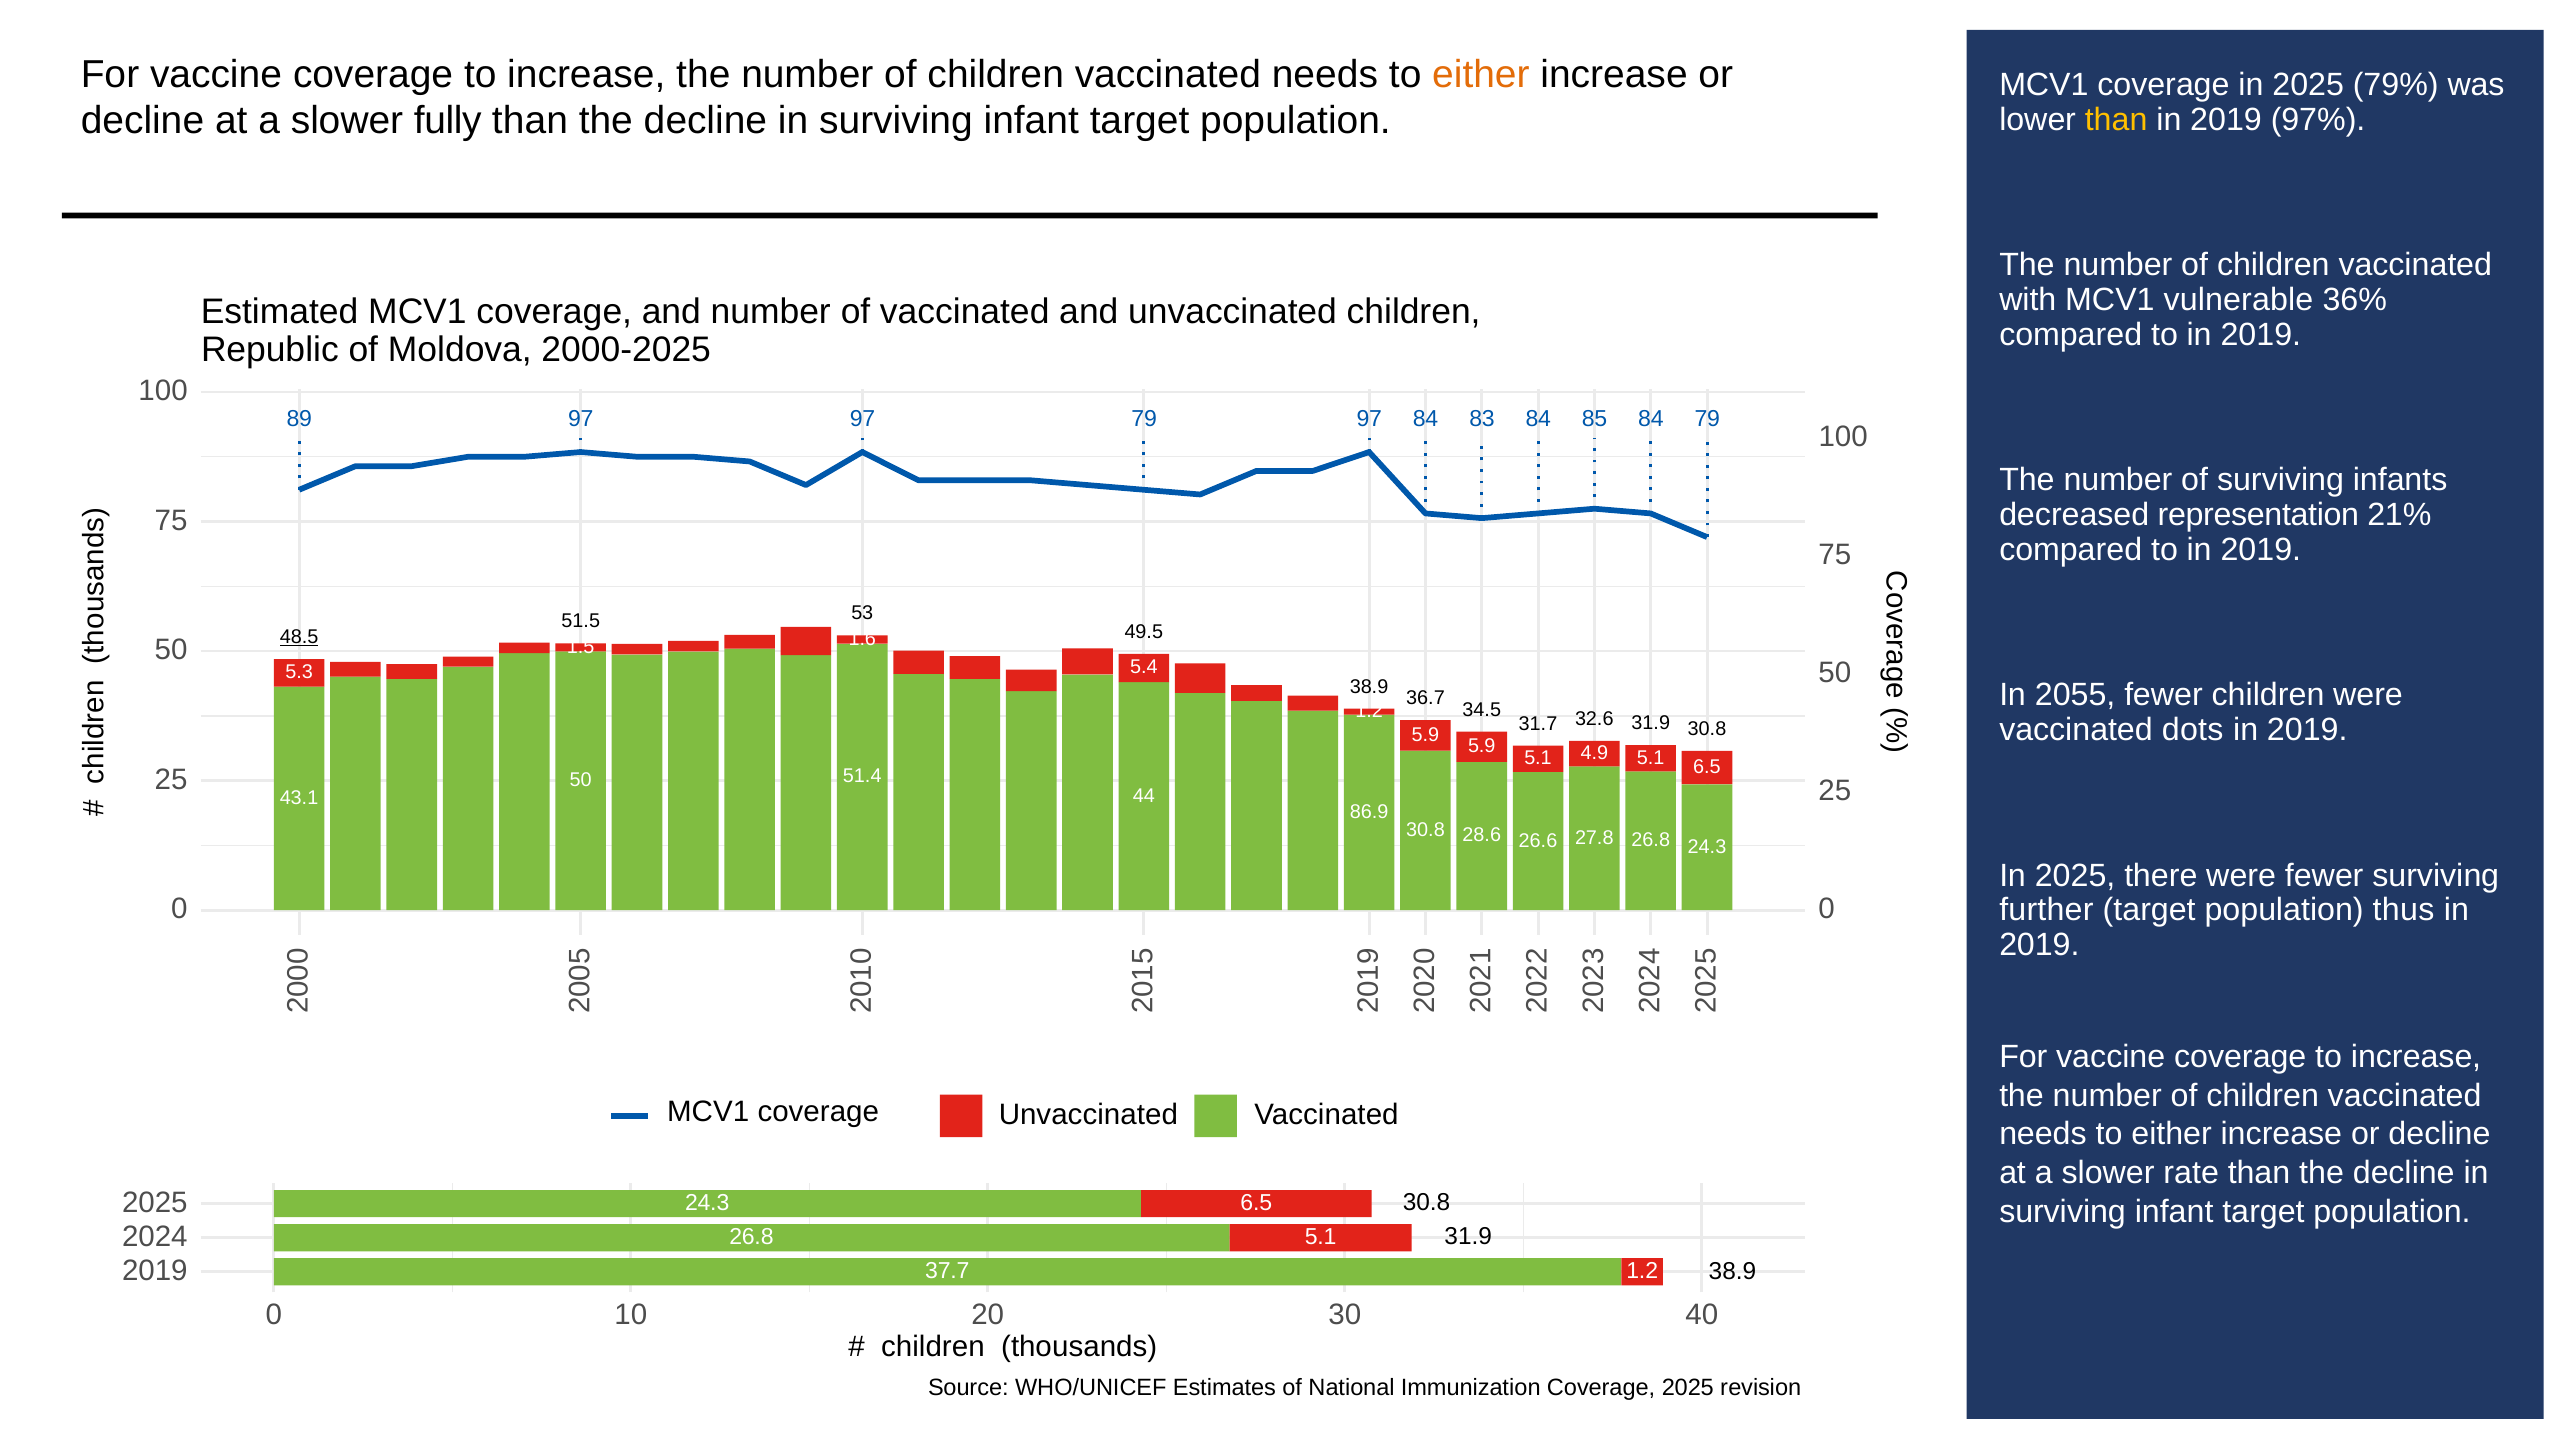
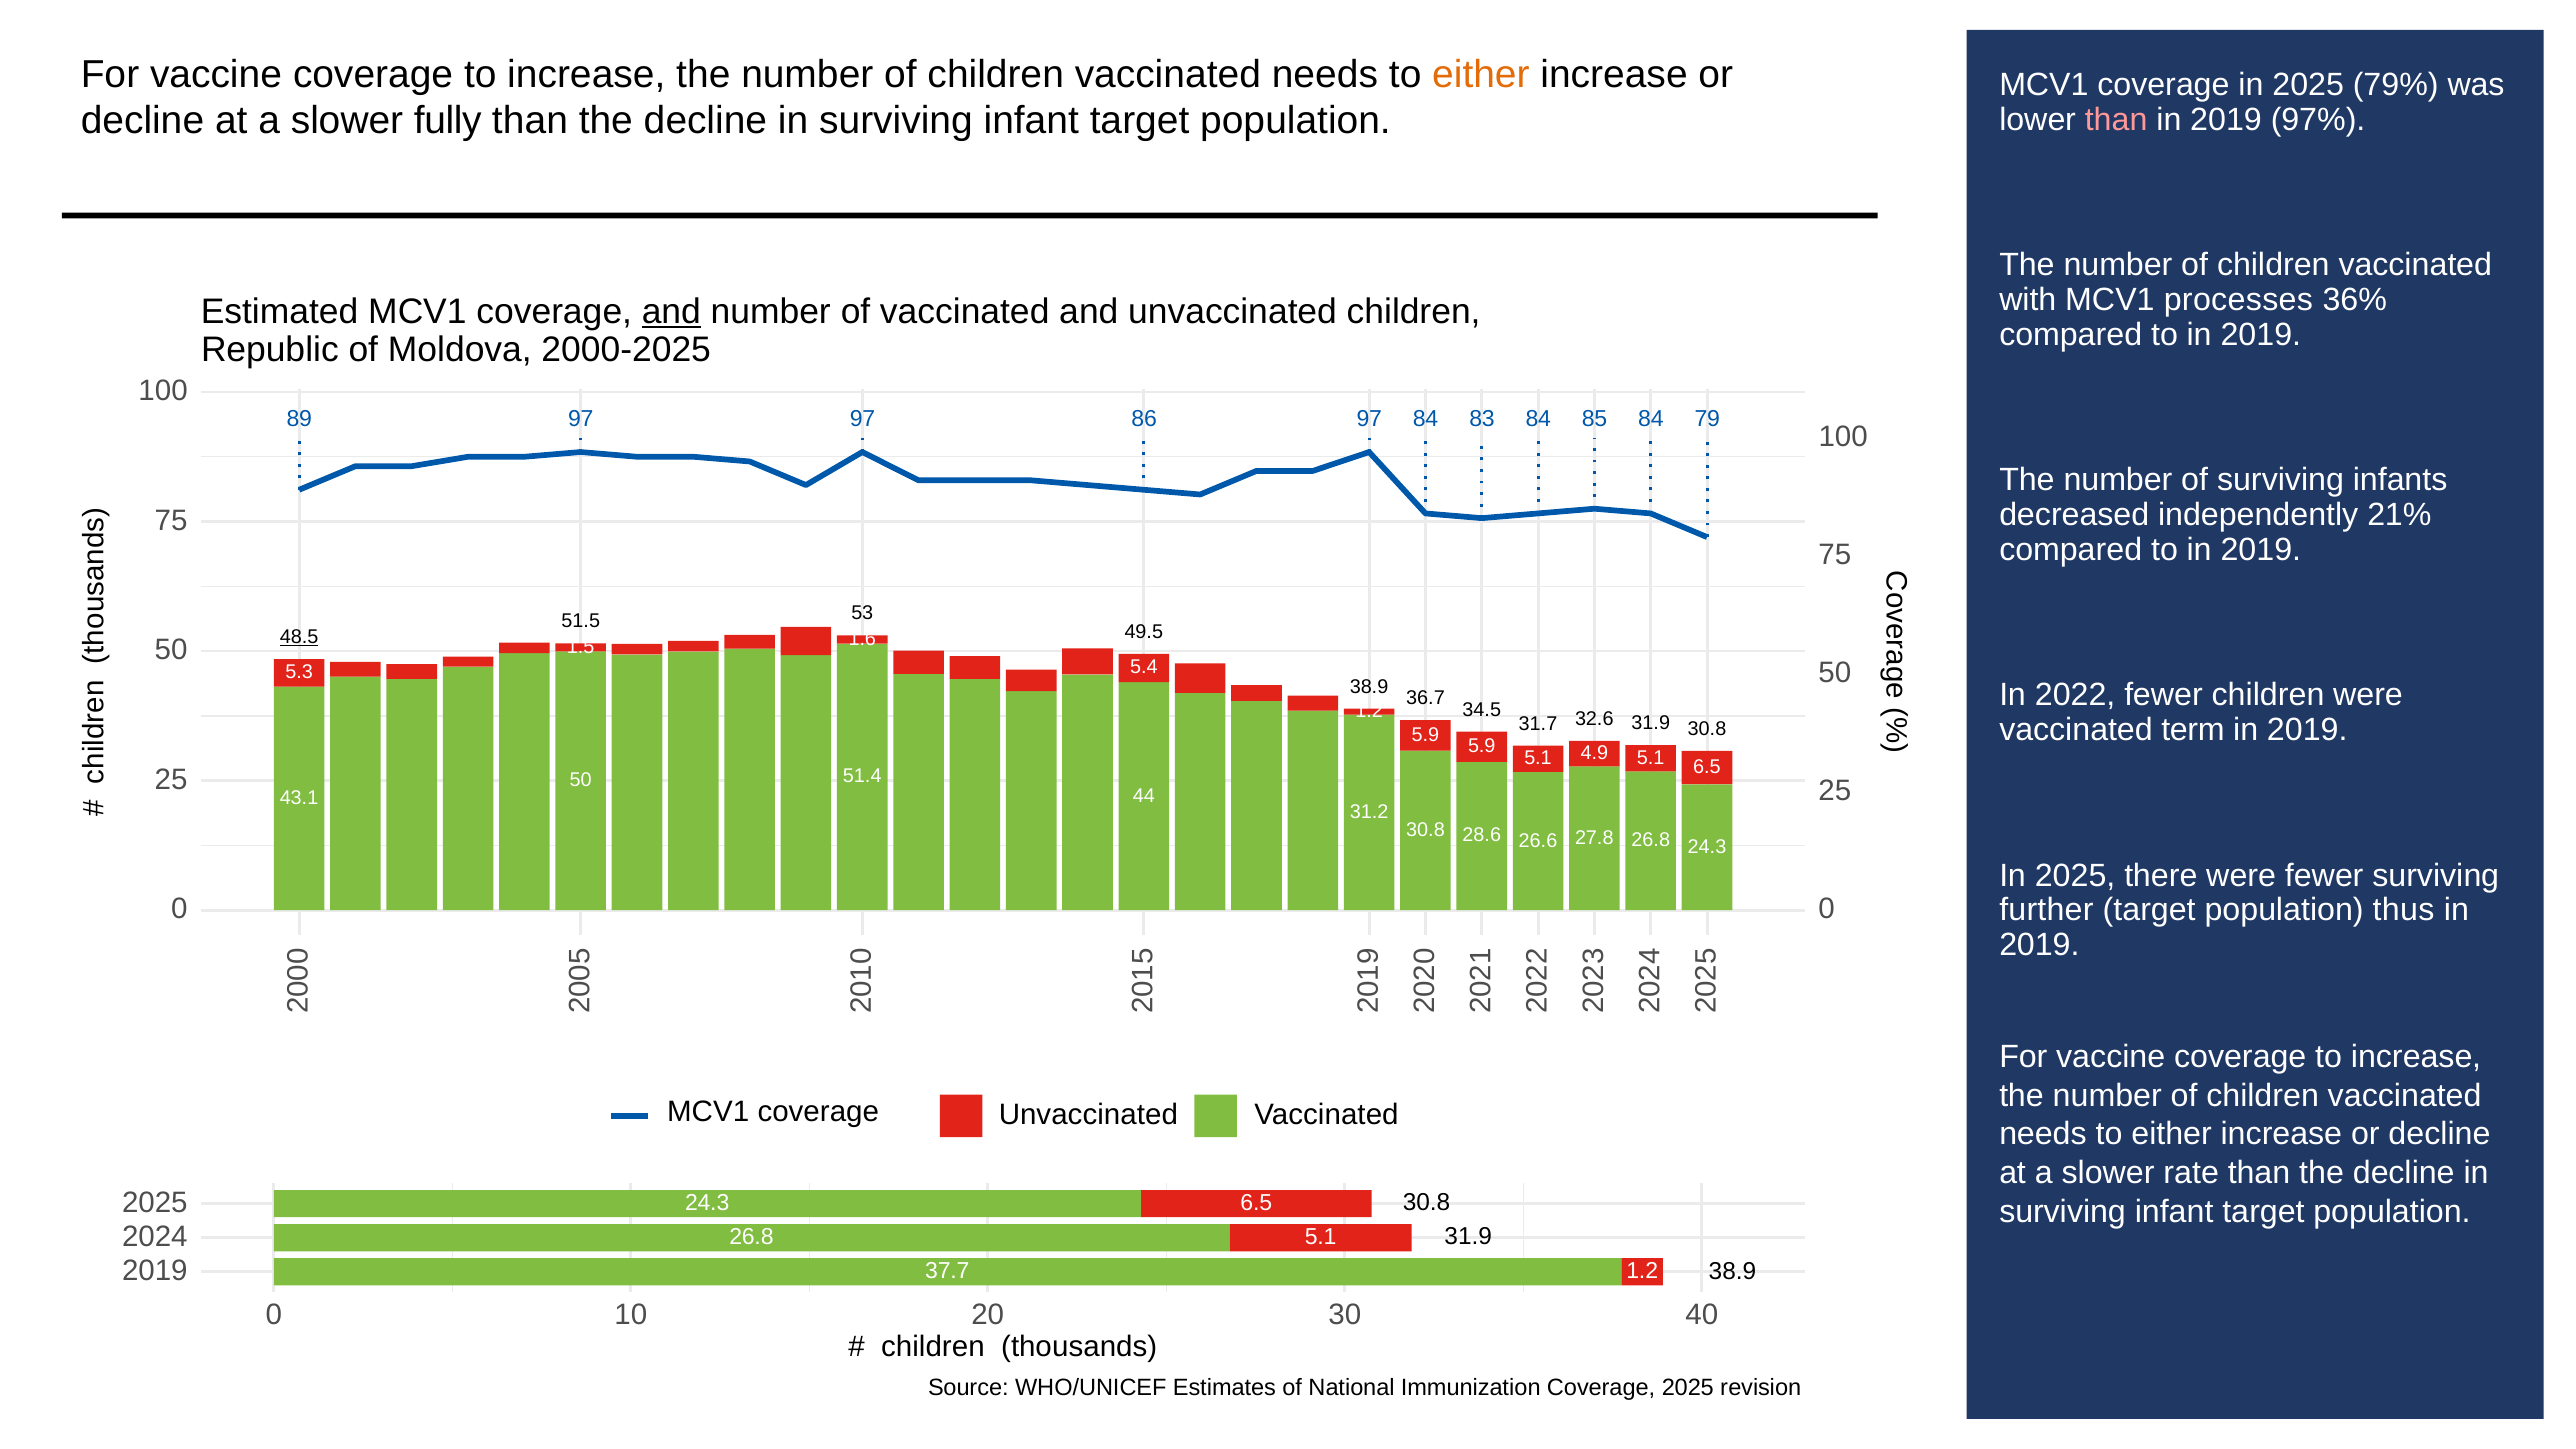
than colour: yellow -> pink (2116, 119)
vulnerable: vulnerable -> processes (2238, 300)
and underline: none -> present (671, 311)
97 79: 79 -> 86 (1144, 419)
representation: representation -> independently (2258, 515)
2055: 2055 -> 2022 (2075, 695)
dots: dots -> term (2193, 730)
86.9: 86.9 -> 31.2 (1369, 812)
